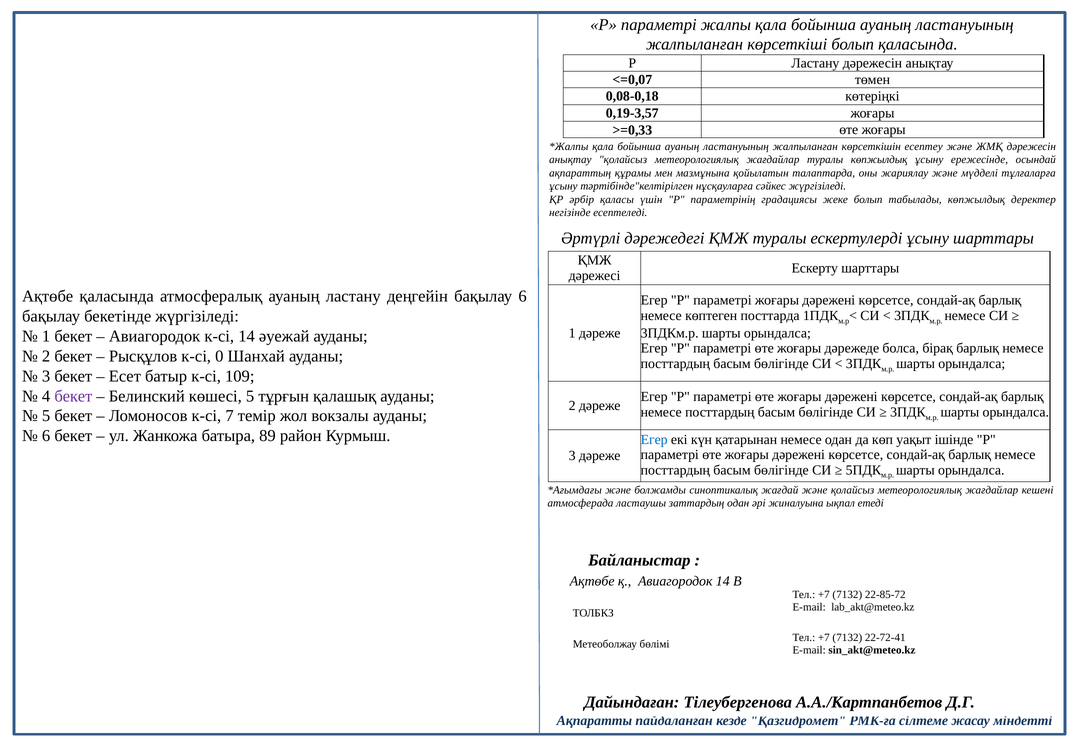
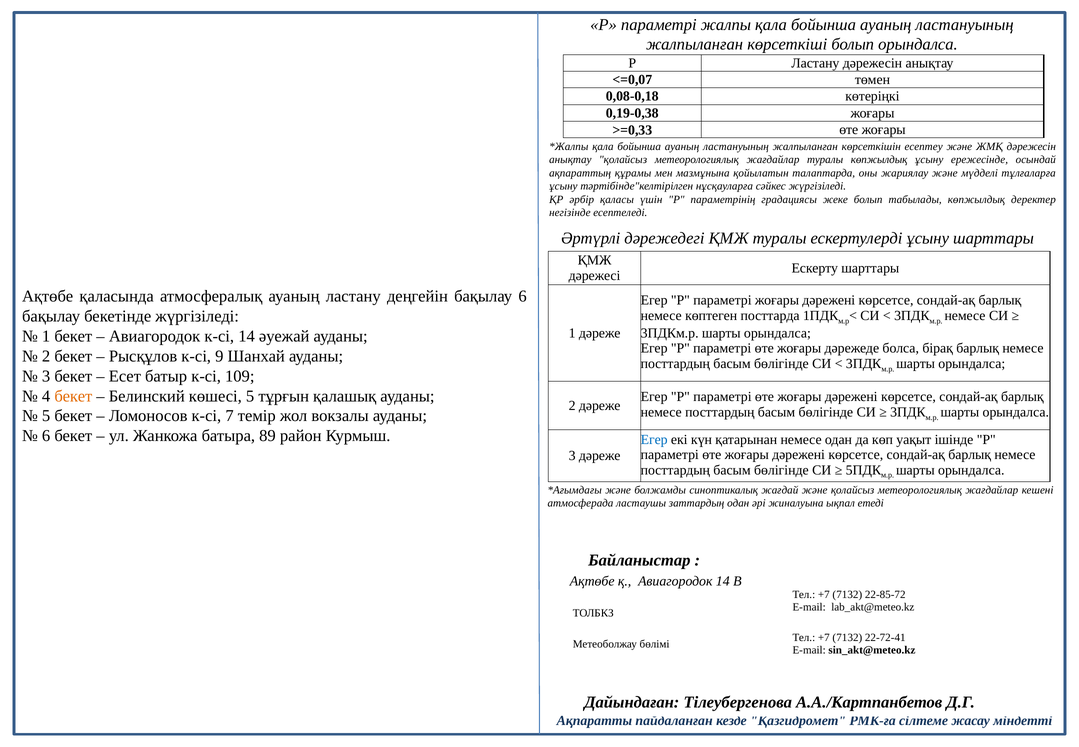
болып қаласында: қаласында -> орындалса (918, 44)
0,19-3,57: 0,19-3,57 -> 0,19-0,38 (632, 113)
0: 0 -> 9 (219, 356)
бекет colour: purple -> orange (73, 396)
